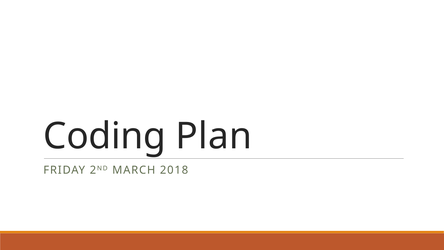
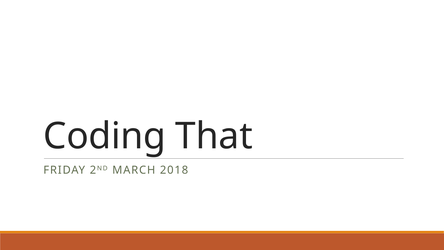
Plan: Plan -> That (214, 136)
